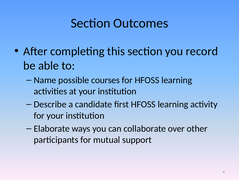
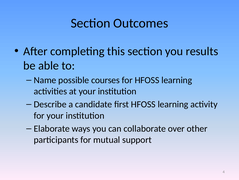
record: record -> results (202, 51)
